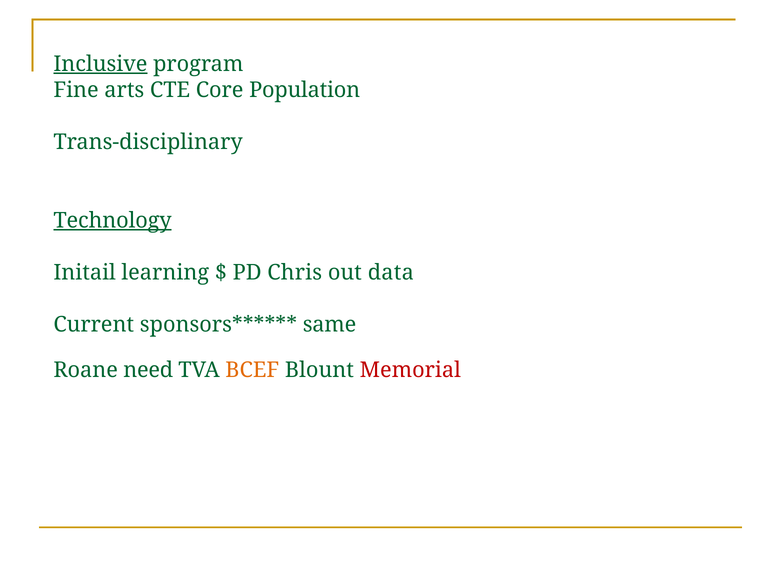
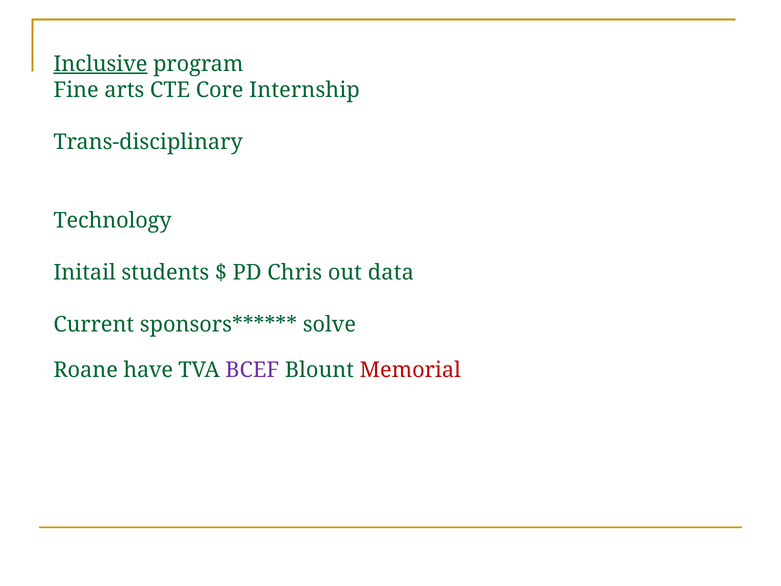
Population: Population -> Internship (304, 90)
Technology underline: present -> none (112, 220)
learning: learning -> students (165, 272)
same: same -> solve (329, 324)
need: need -> have (148, 370)
BCEF colour: orange -> purple (252, 370)
